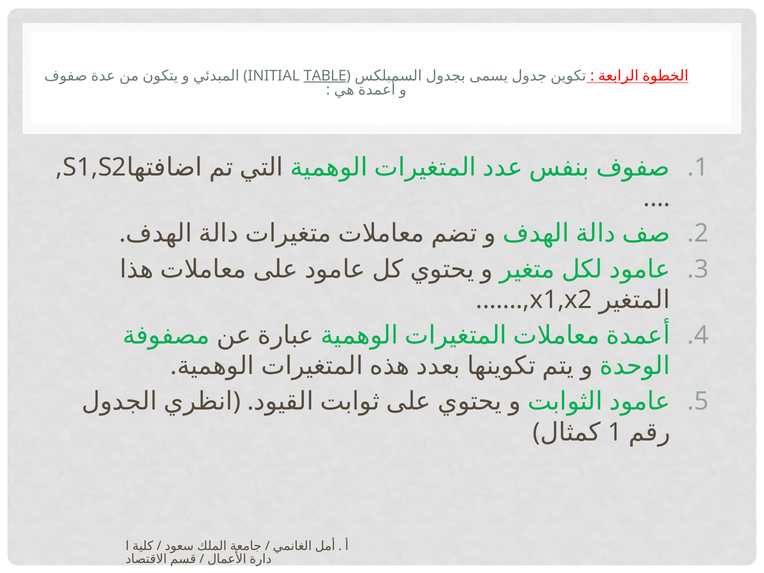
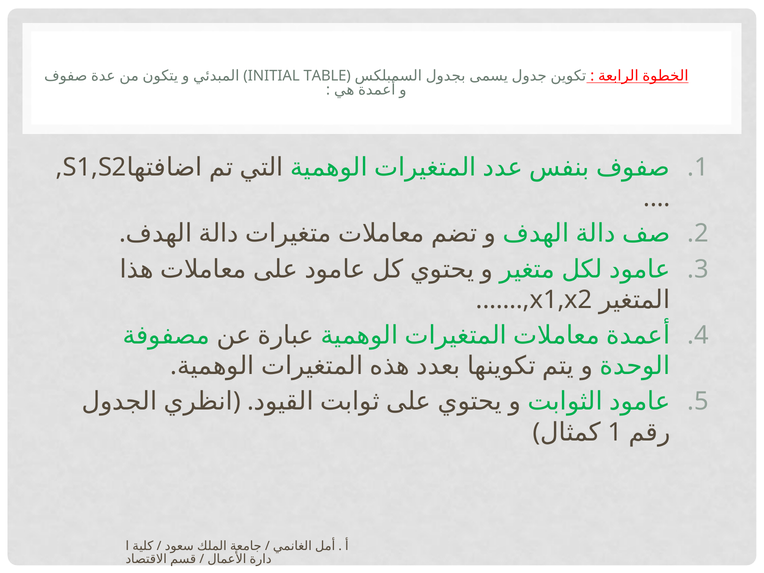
TABLE underline: present -> none (325, 76)
